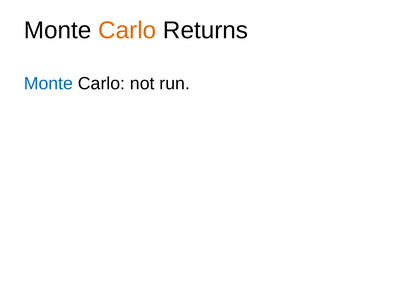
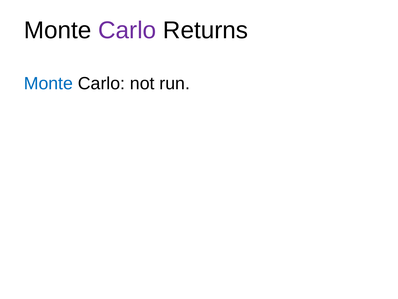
Carlo colour: orange -> purple (127, 30)
